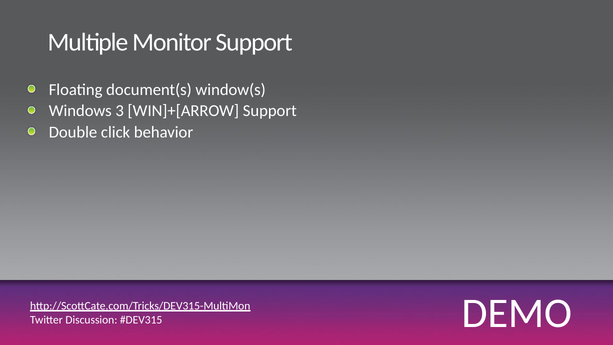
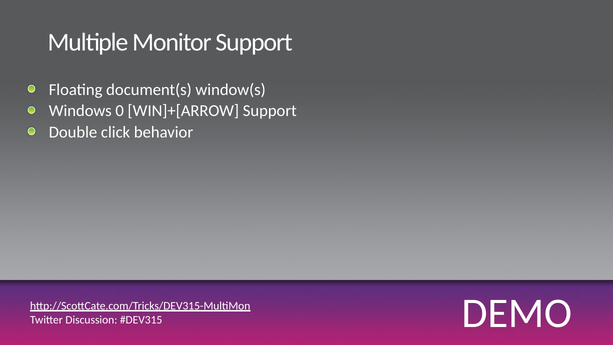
3: 3 -> 0 (120, 111)
